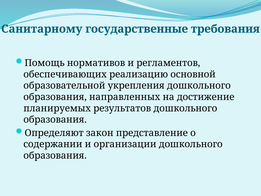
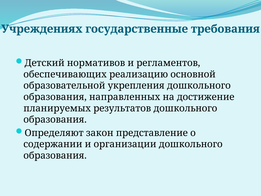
Санитарному: Санитарному -> Учреждениях (42, 29)
Помощь: Помощь -> Детский (45, 63)
